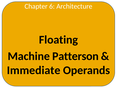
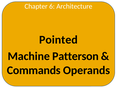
Floating: Floating -> Pointed (58, 40)
Immediate: Immediate -> Commands (34, 70)
